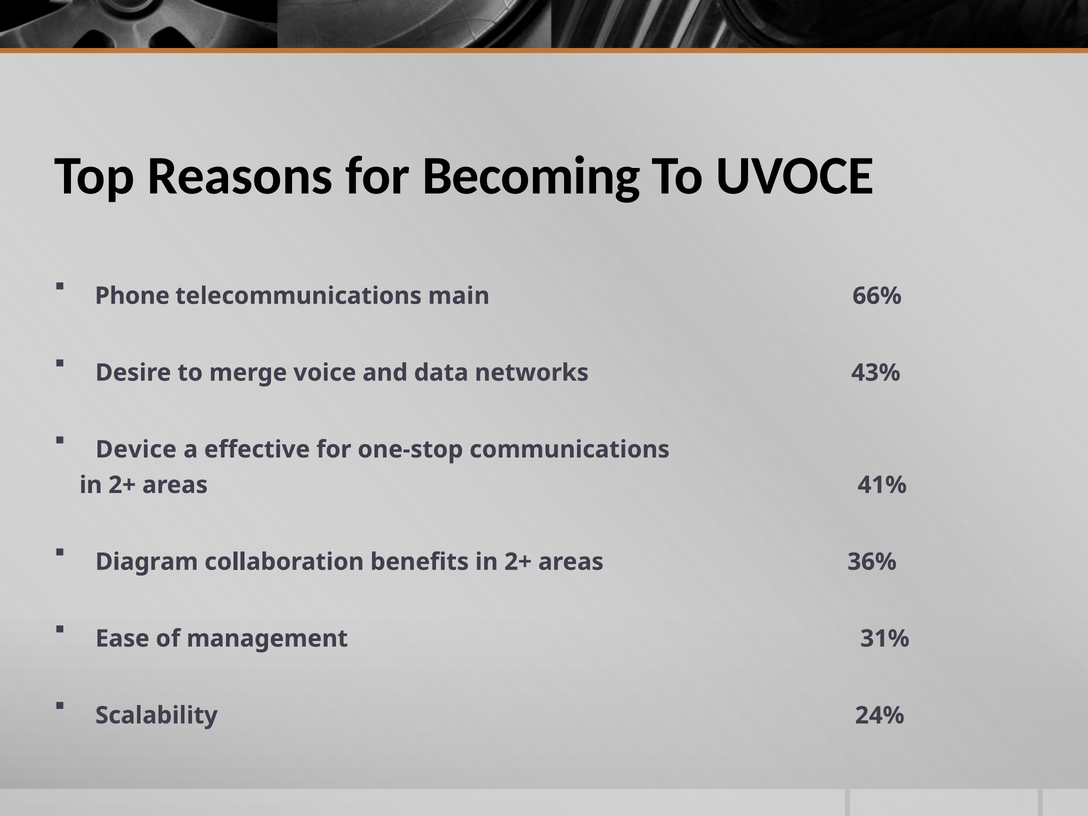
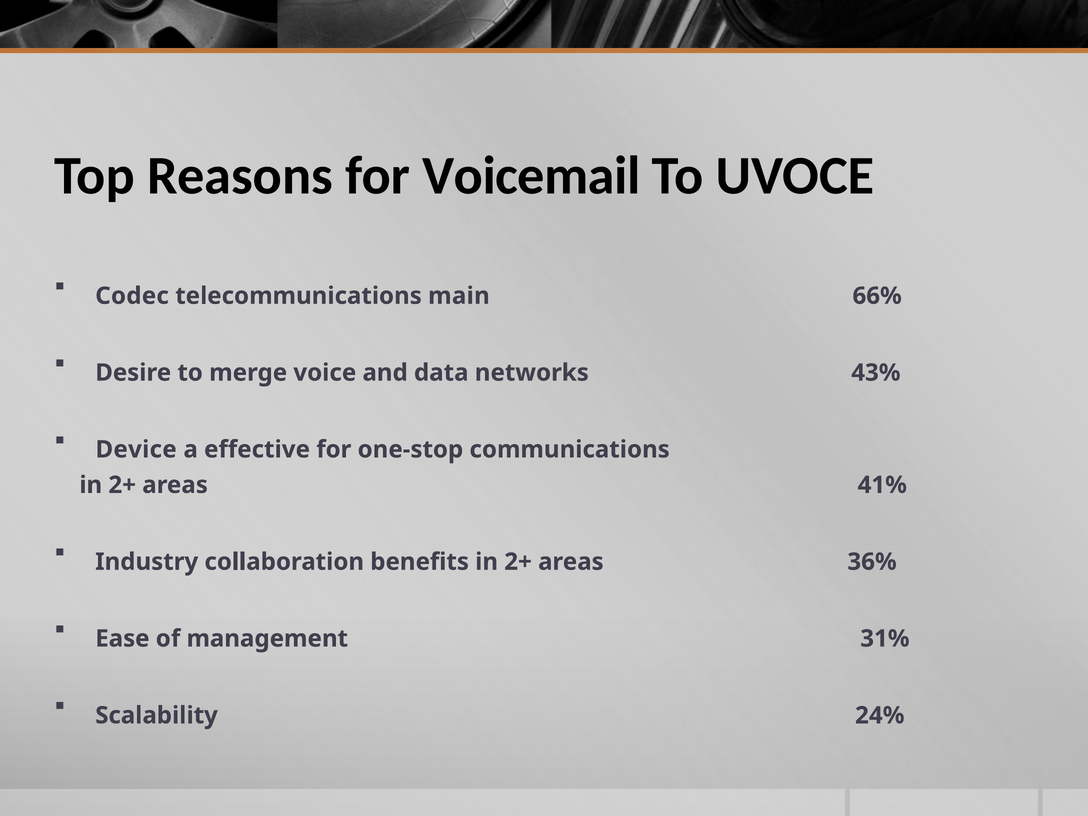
Becoming: Becoming -> Voicemail (531, 176)
Phone: Phone -> Codec (132, 296)
Diagram: Diagram -> Industry (147, 562)
